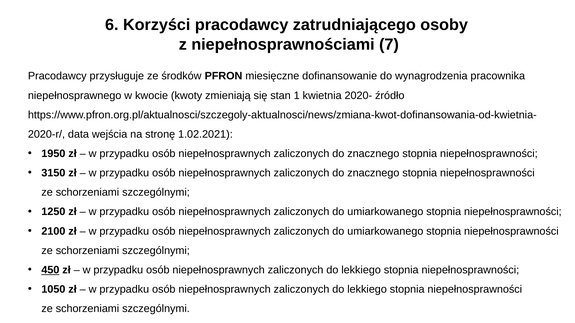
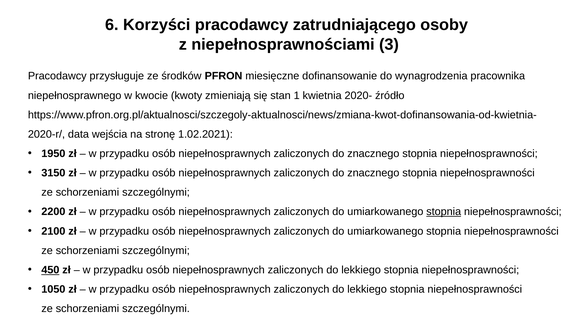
7: 7 -> 3 (389, 44)
1250: 1250 -> 2200 (53, 212)
stopnia underline: none -> present (444, 212)
